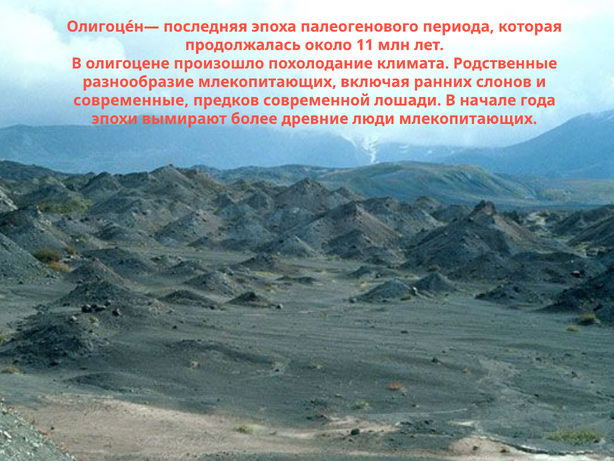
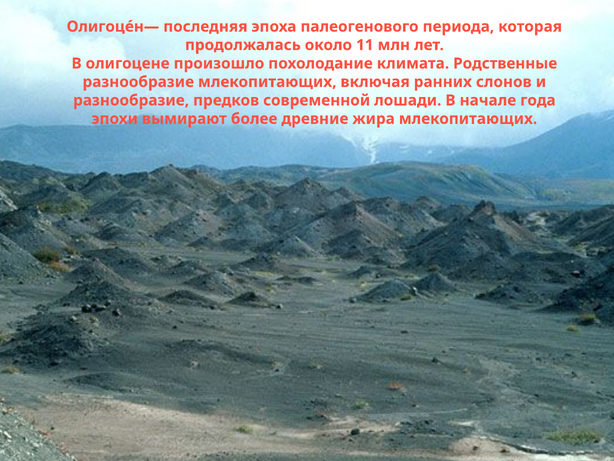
современные: современные -> разнообразие (131, 100)
люди: люди -> жира (374, 119)
